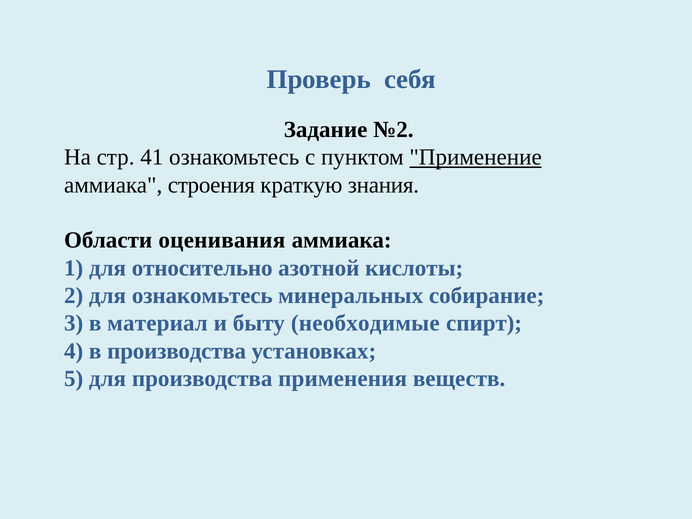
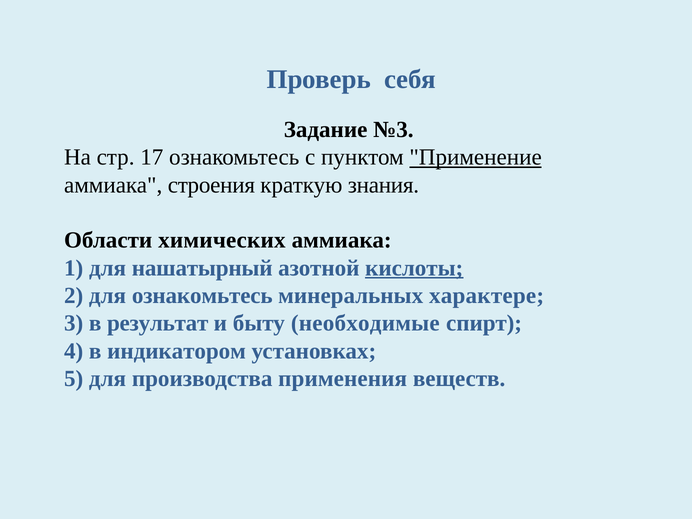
№2: №2 -> №3 (393, 130)
41: 41 -> 17 (152, 157)
оценивания: оценивания -> химических (222, 240)
относительно: относительно -> нашатырный (202, 268)
кислоты underline: none -> present (414, 268)
собирание: собирание -> характере (487, 296)
материал: материал -> результат (158, 323)
в производства: производства -> индикатором (177, 351)
